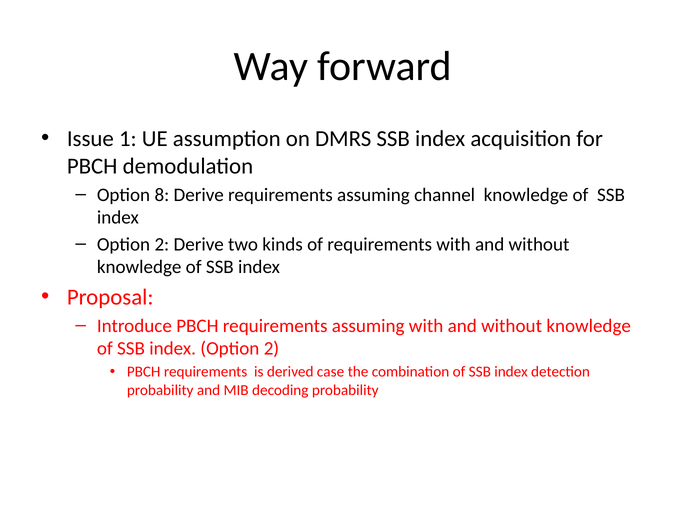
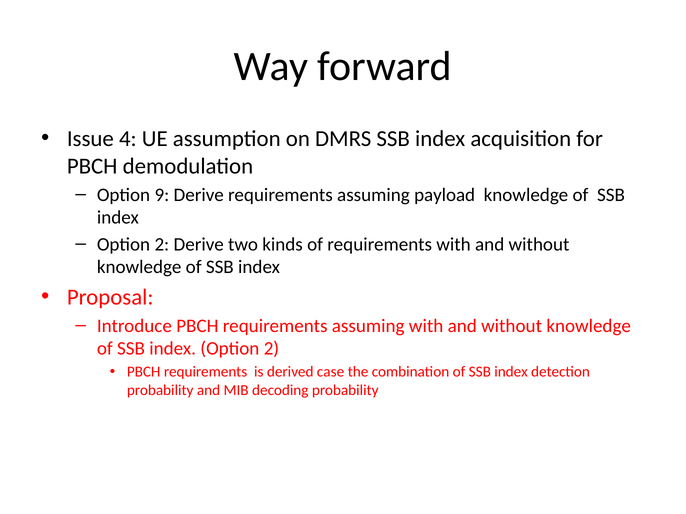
1: 1 -> 4 (128, 139)
8: 8 -> 9 (162, 195)
channel: channel -> payload (445, 195)
